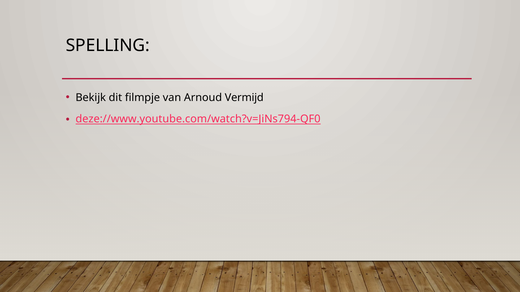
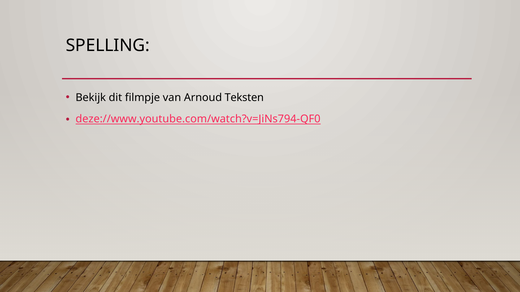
Vermijd: Vermijd -> Teksten (244, 98)
